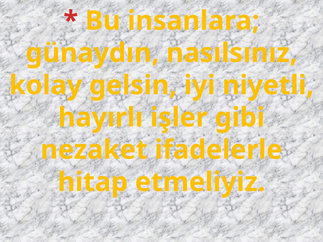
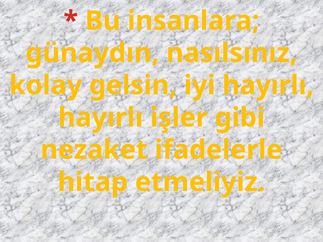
iyi niyetli: niyetli -> hayırlı (268, 85)
